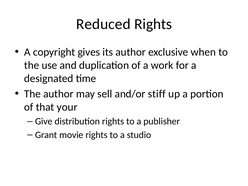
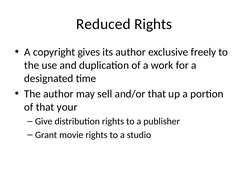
when: when -> freely (203, 52)
and/or stiff: stiff -> that (157, 94)
